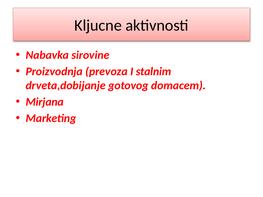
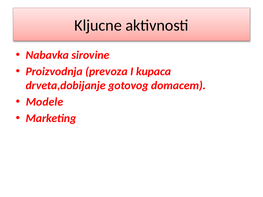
stalnim: stalnim -> kupaca (154, 72)
Mirjana: Mirjana -> Modele (45, 102)
